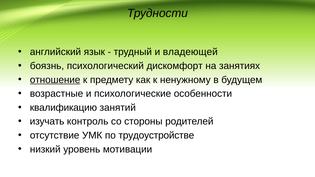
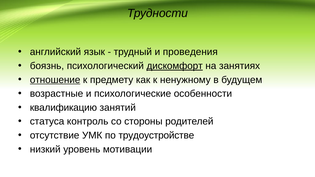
владеющей: владеющей -> проведения (190, 52)
дискомфорт underline: none -> present (175, 66)
изучать: изучать -> статуса (47, 122)
